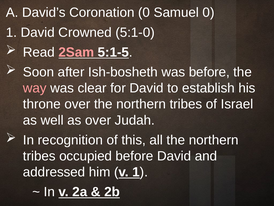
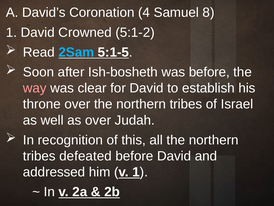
Coronation 0: 0 -> 4 (144, 13)
Samuel 0: 0 -> 8 (209, 13)
5:1-0: 5:1-0 -> 5:1-2 (135, 32)
2Sam colour: pink -> light blue (76, 52)
occupied: occupied -> defeated (85, 156)
